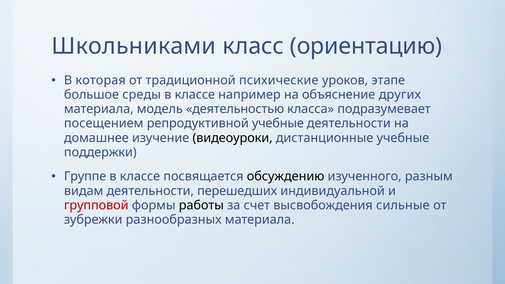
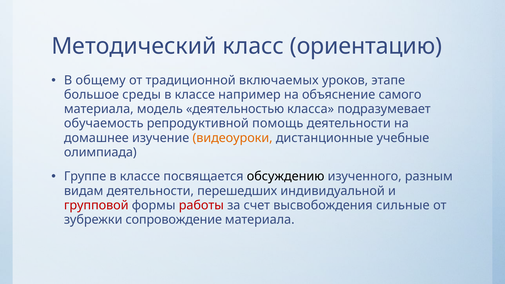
Школьниками: Школьниками -> Методический (134, 46)
которая: которая -> общему (101, 80)
психические: психические -> включаемых (279, 80)
других: других -> самого (400, 95)
посещением: посещением -> обучаемость (104, 124)
репродуктивной учебные: учебные -> помощь (278, 124)
видеоуроки colour: black -> orange (233, 138)
поддержки: поддержки -> олимпиада (100, 152)
работы colour: black -> red (201, 205)
разнообразных: разнообразных -> сопровождение (174, 220)
